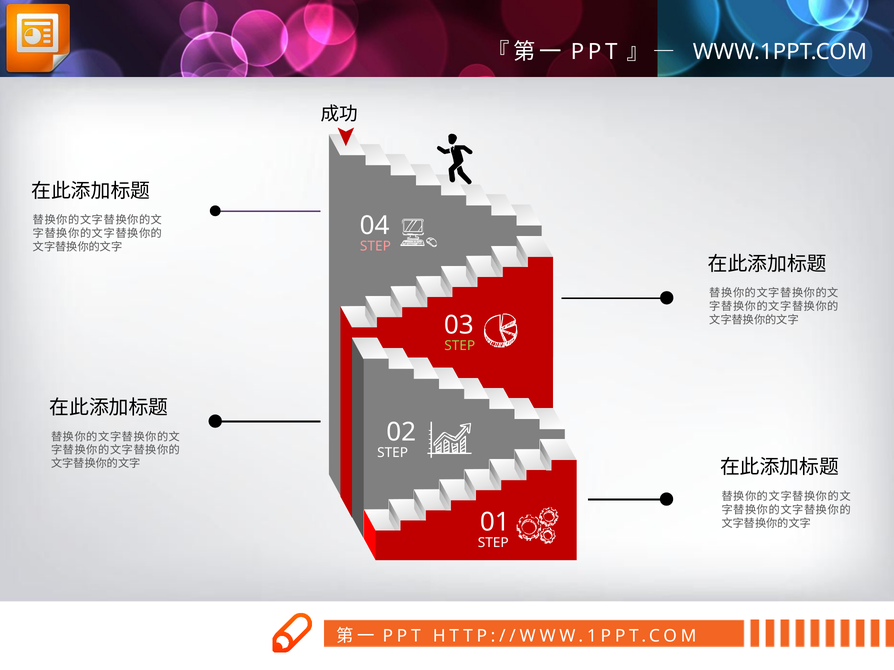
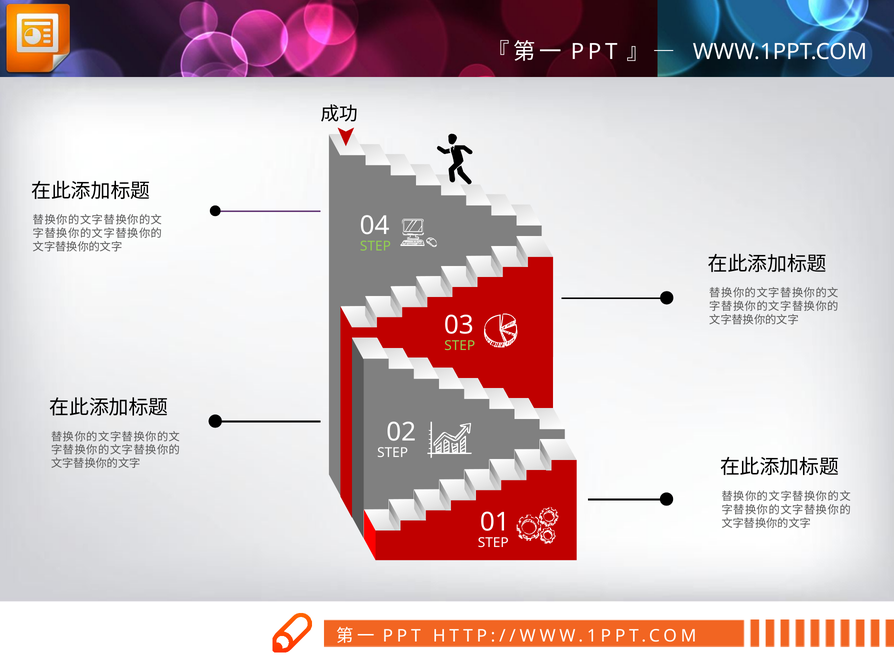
STEP colour: pink -> light green (375, 246)
